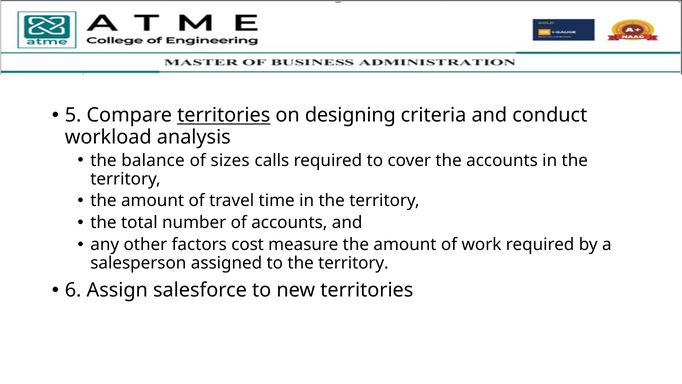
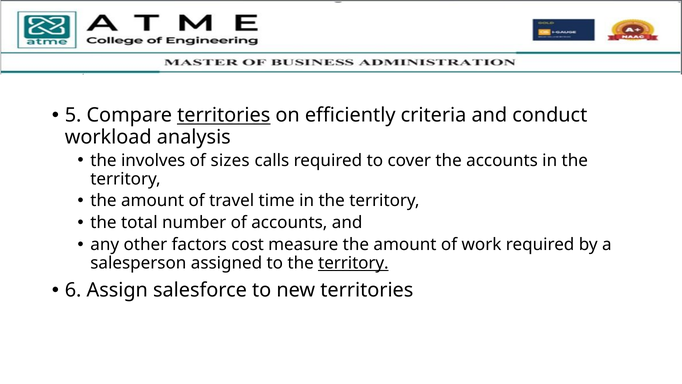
designing: designing -> efficiently (350, 115)
balance: balance -> involves (153, 160)
territory underline: none -> present (353, 263)
